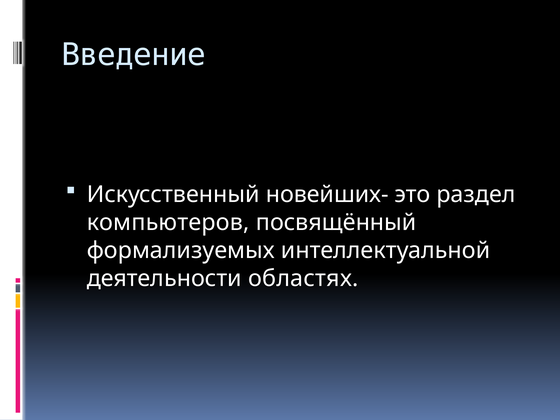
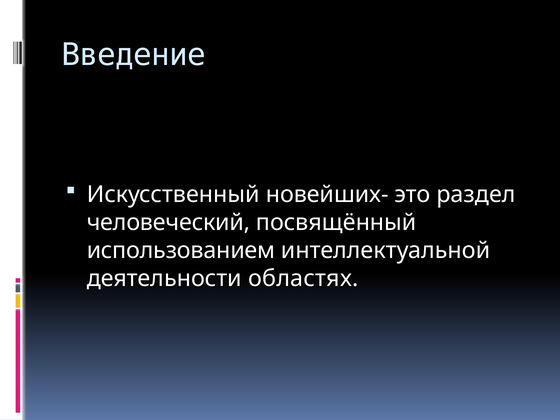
компьютеров: компьютеров -> человеческий (168, 222)
формализуемых: формализуемых -> использованием (181, 250)
